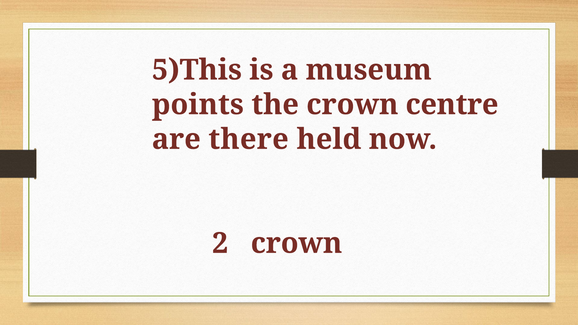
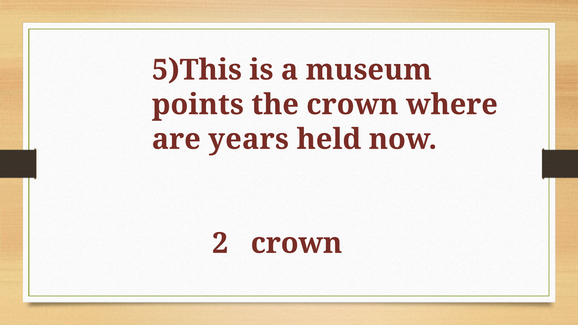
centre: centre -> where (452, 105)
there: there -> years (249, 139)
